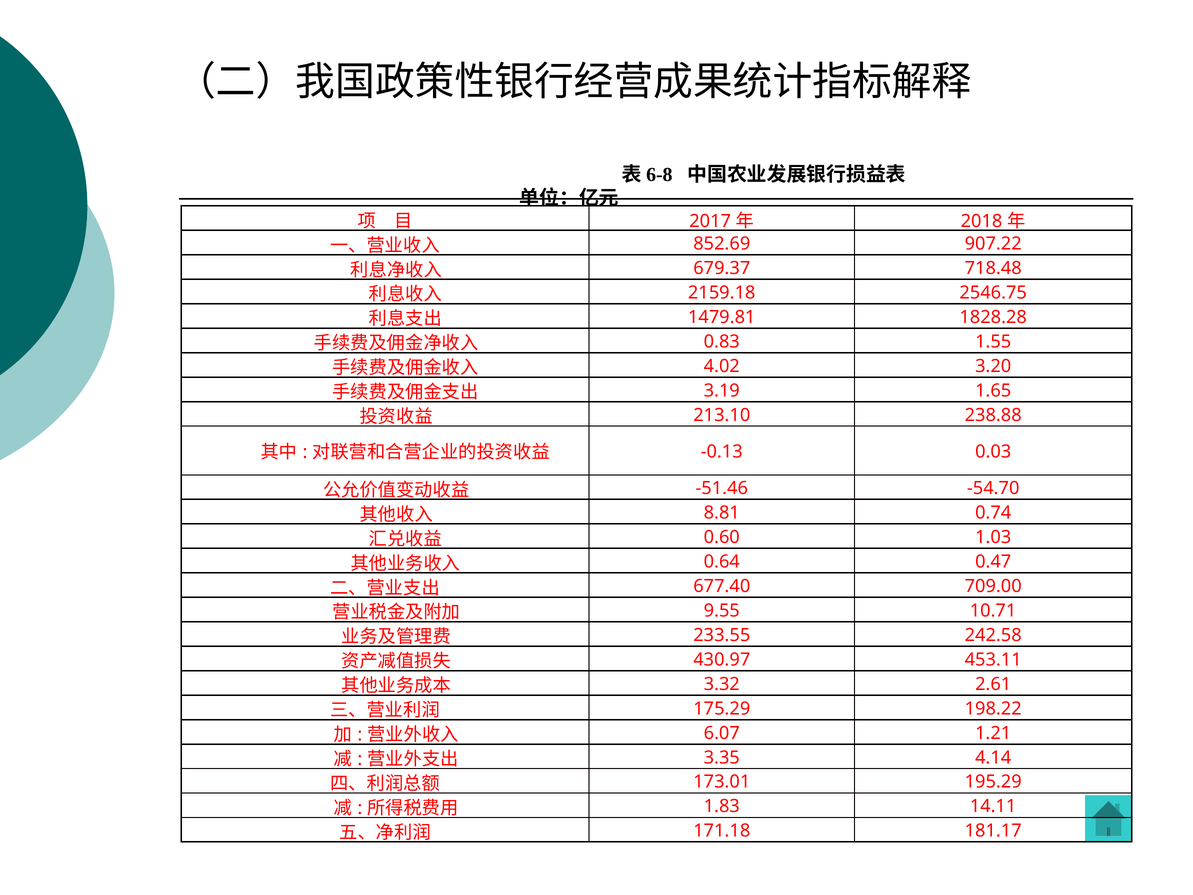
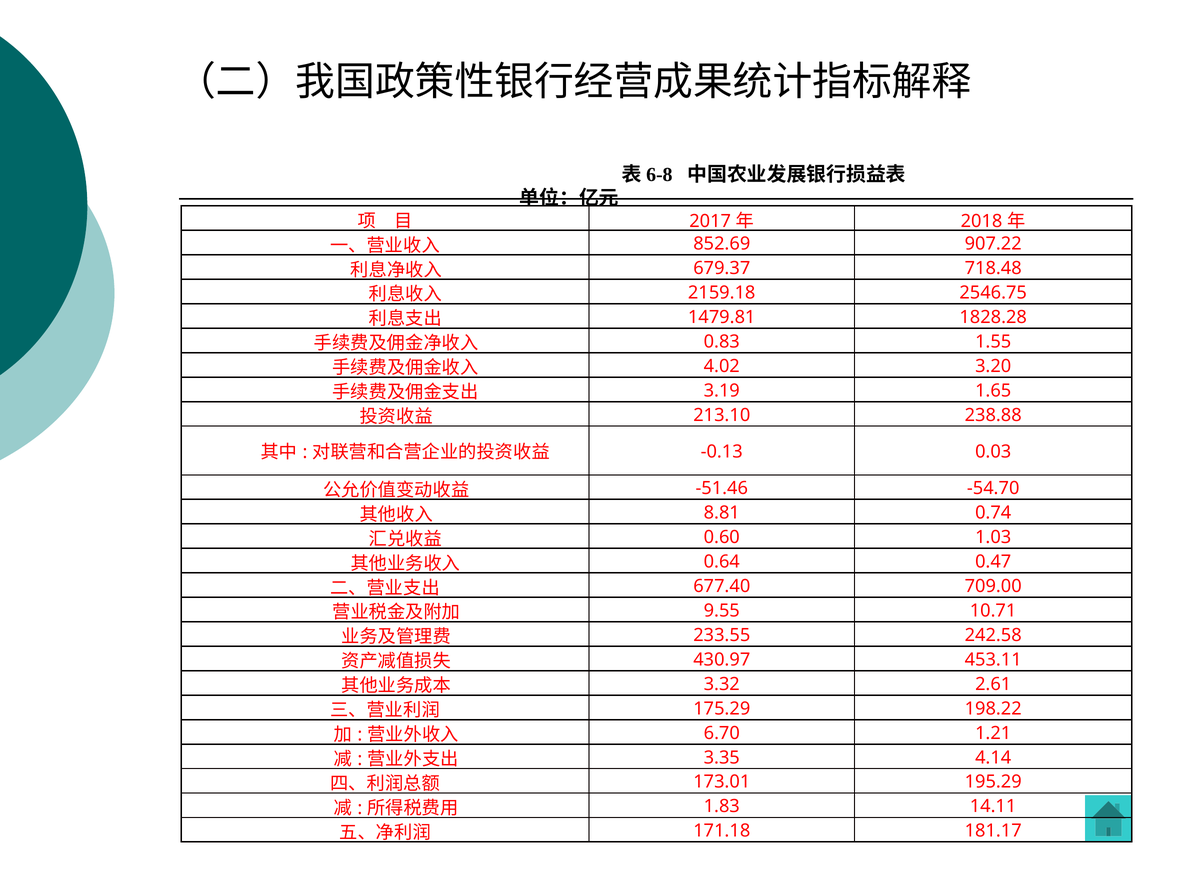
6.07: 6.07 -> 6.70 (722, 733)
